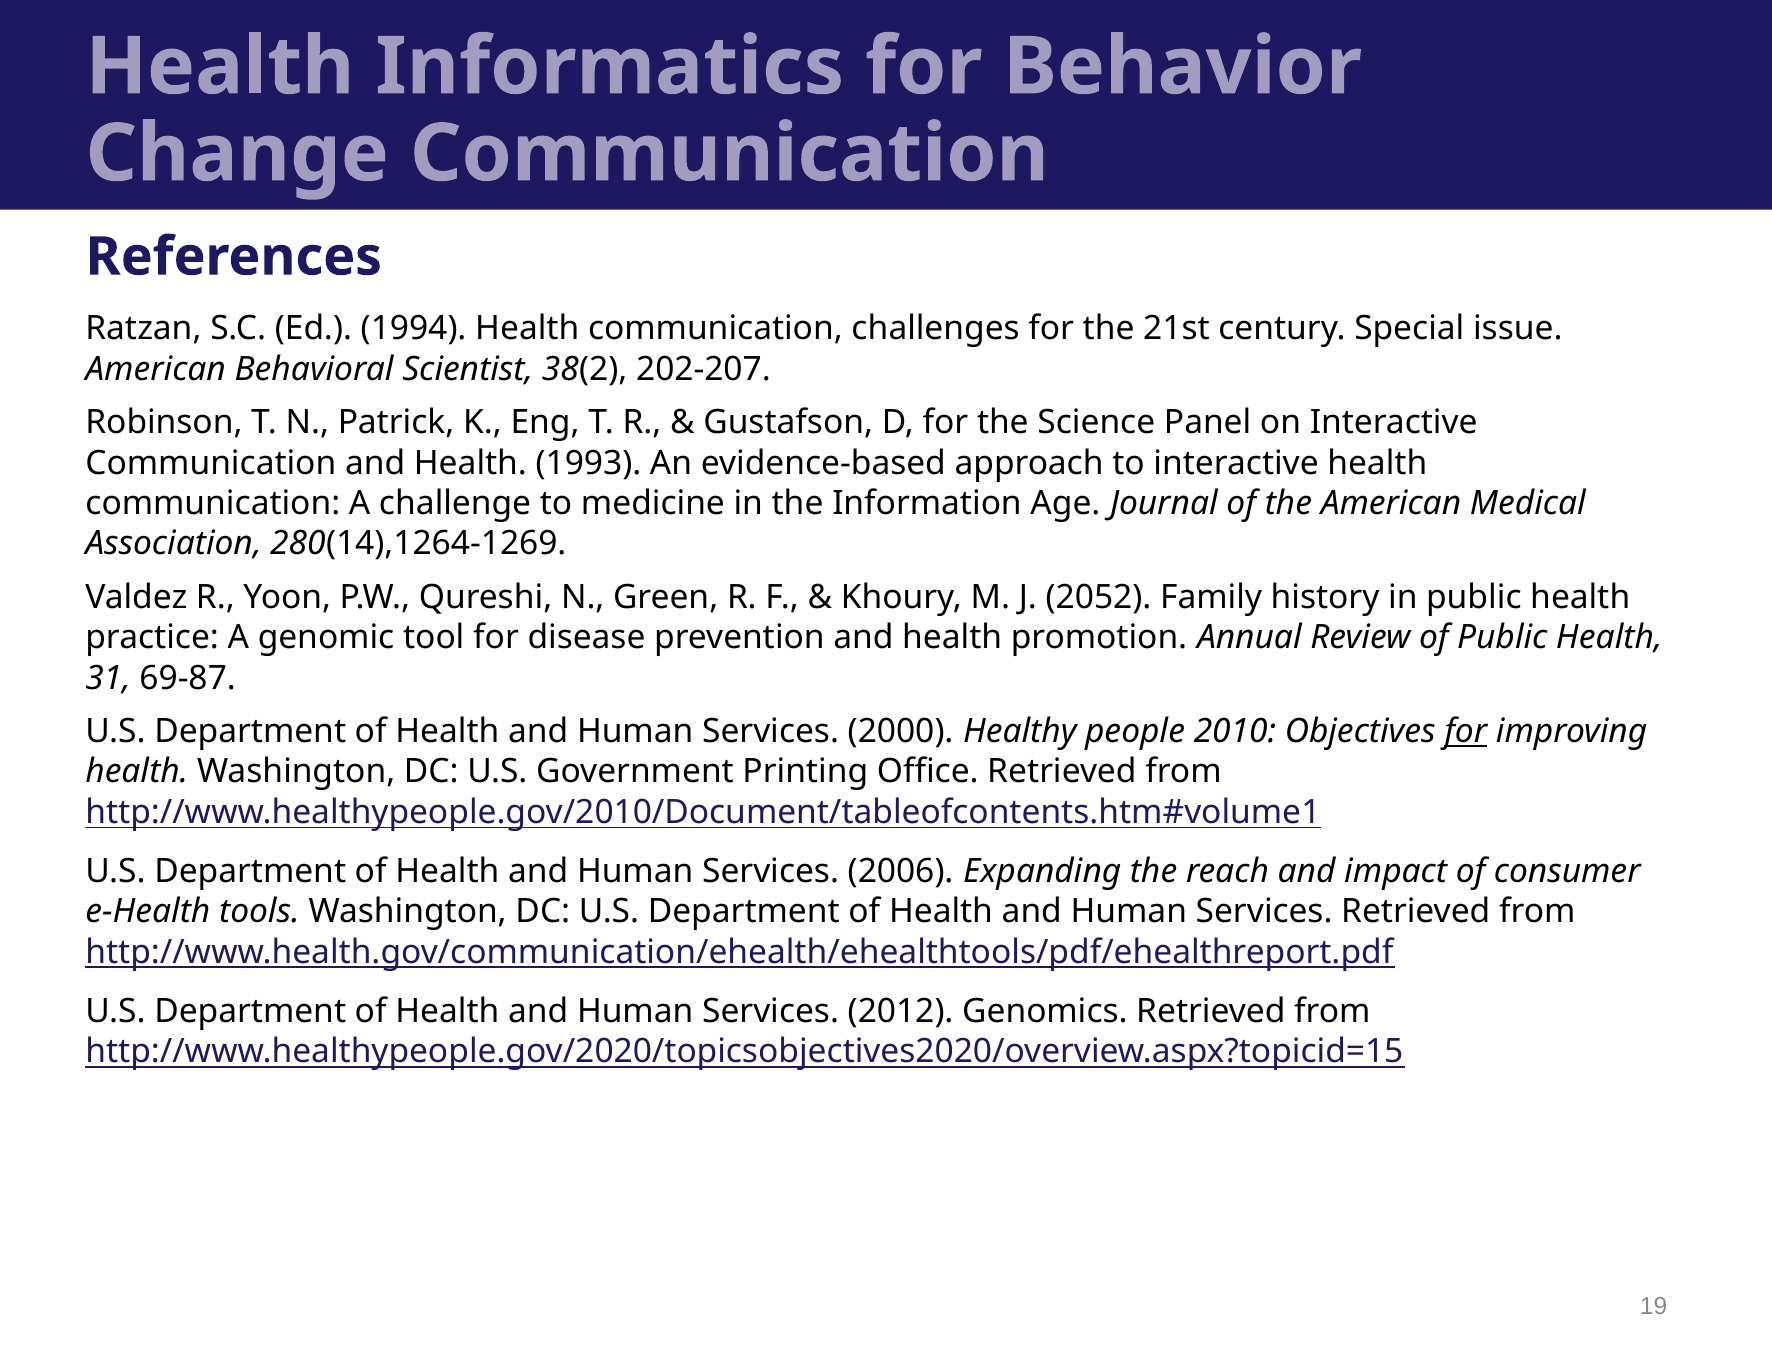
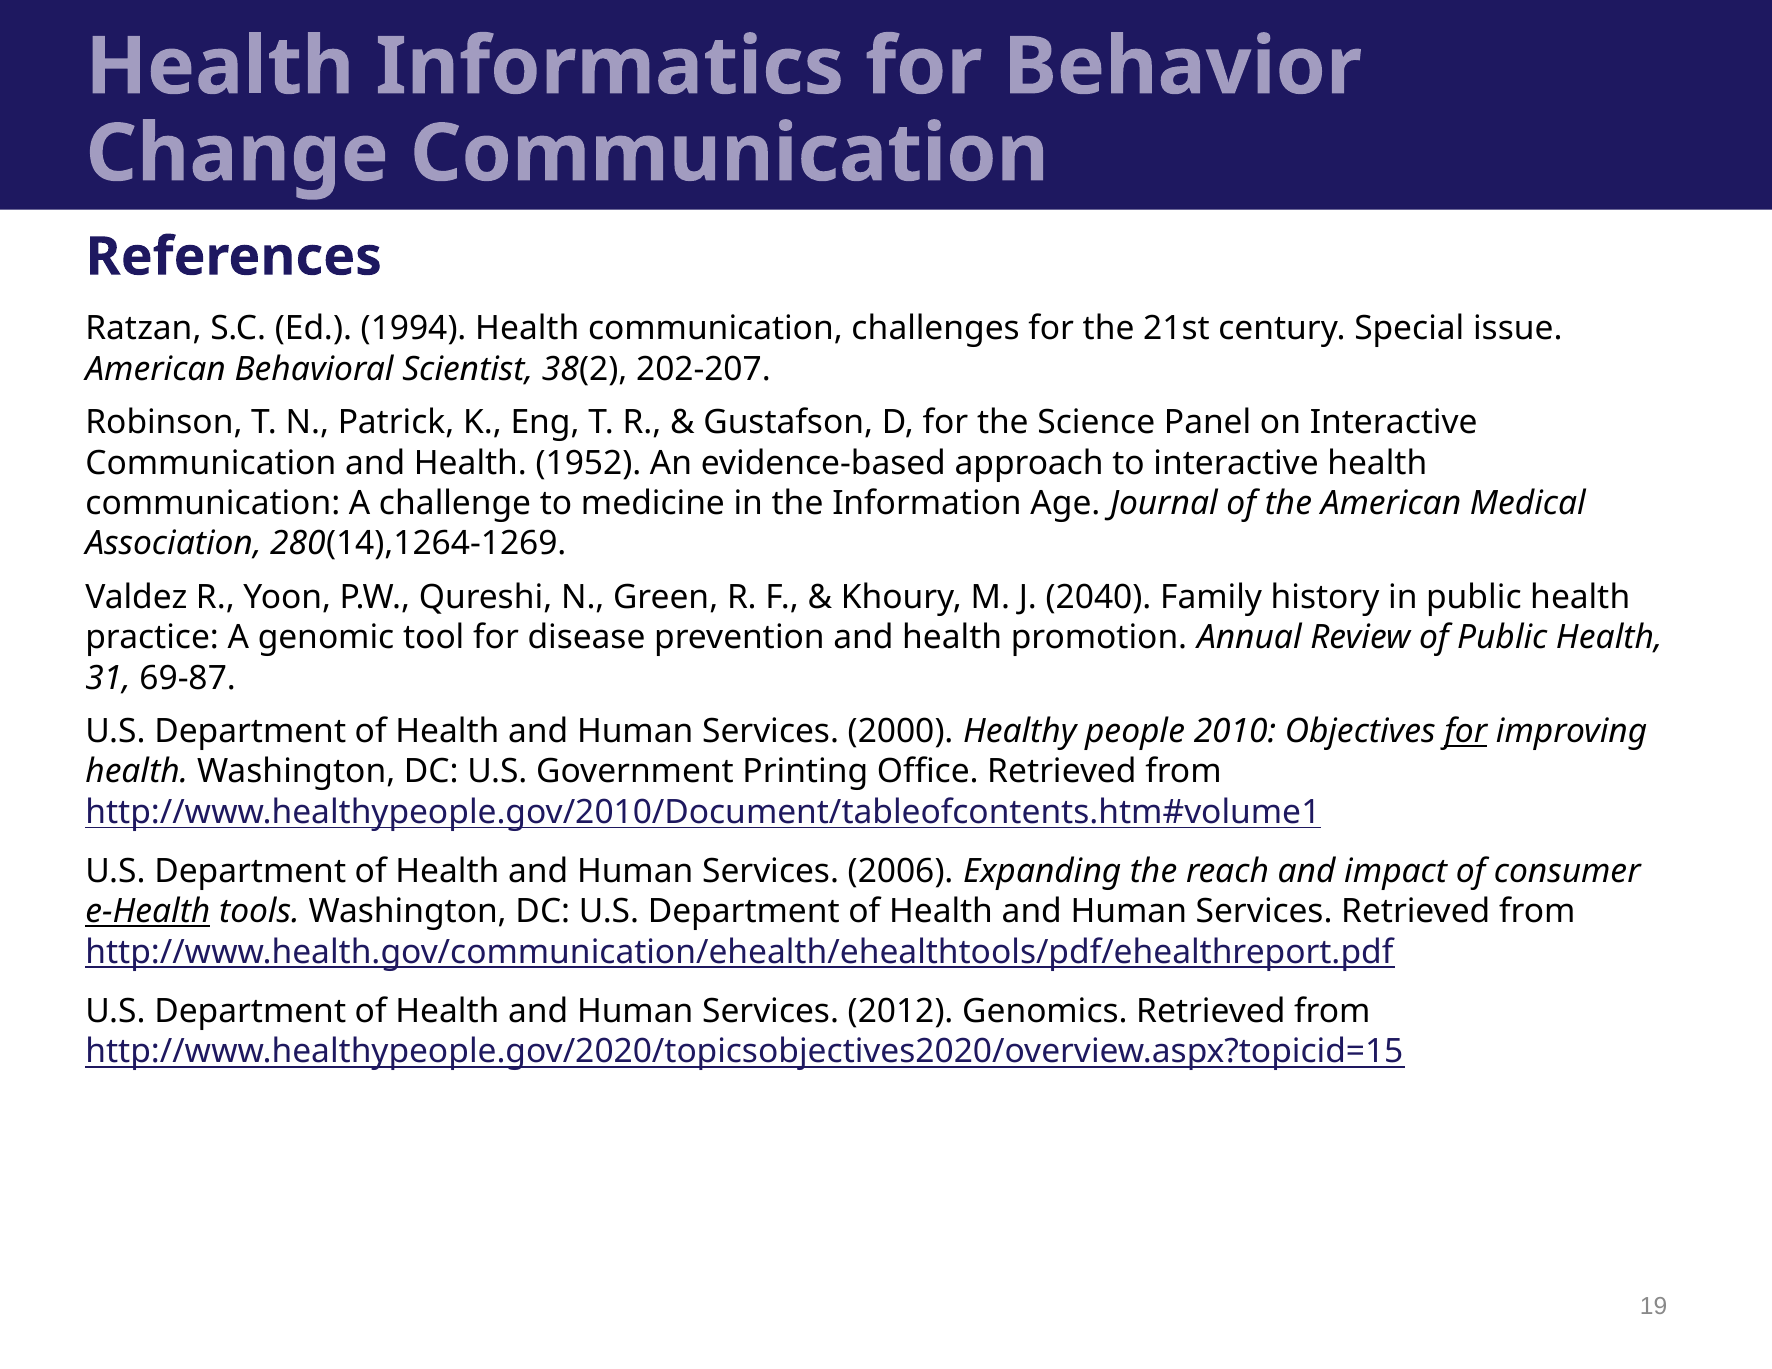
1993: 1993 -> 1952 (588, 463)
2052: 2052 -> 2040 (1099, 598)
e-Health underline: none -> present (148, 912)
